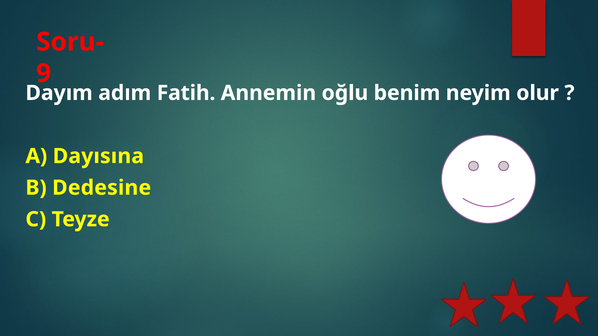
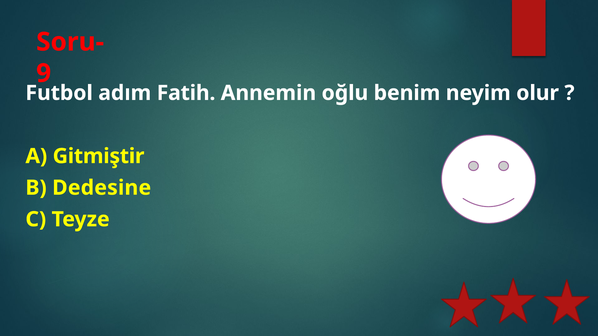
Dayım: Dayım -> Futbol (59, 93)
Dayısına: Dayısına -> Gitmiştir (99, 156)
